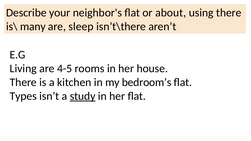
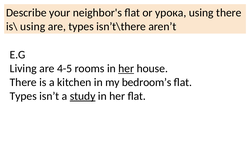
about: about -> урока (171, 13)
is\ many: many -> using (33, 27)
are sleep: sleep -> types (81, 27)
her underline: none -> present (126, 69)
